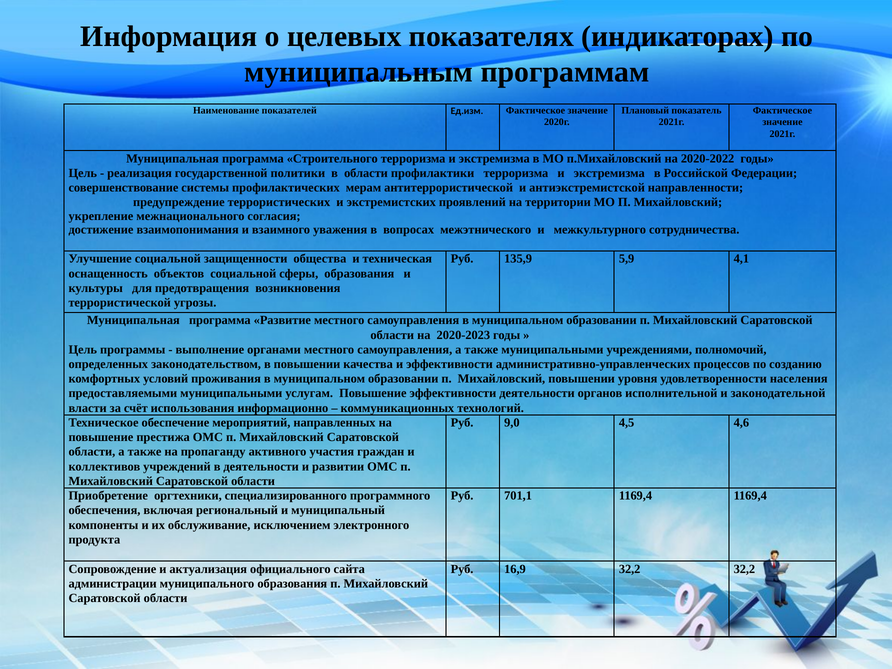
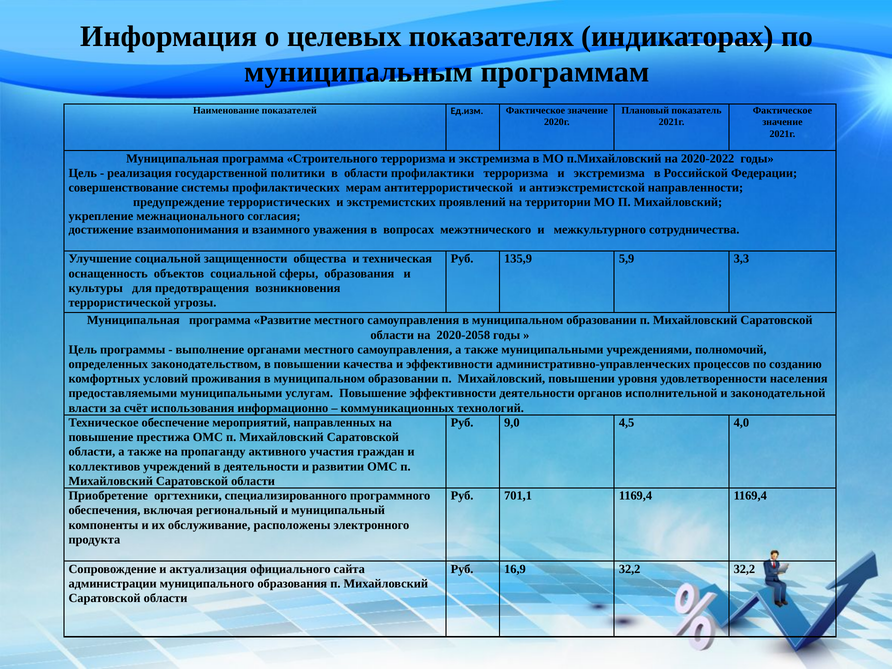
4,1: 4,1 -> 3,3 (741, 259)
2020-2023: 2020-2023 -> 2020-2058 (463, 335)
4,6: 4,6 -> 4,0 (741, 423)
исключением: исключением -> расположены (292, 525)
